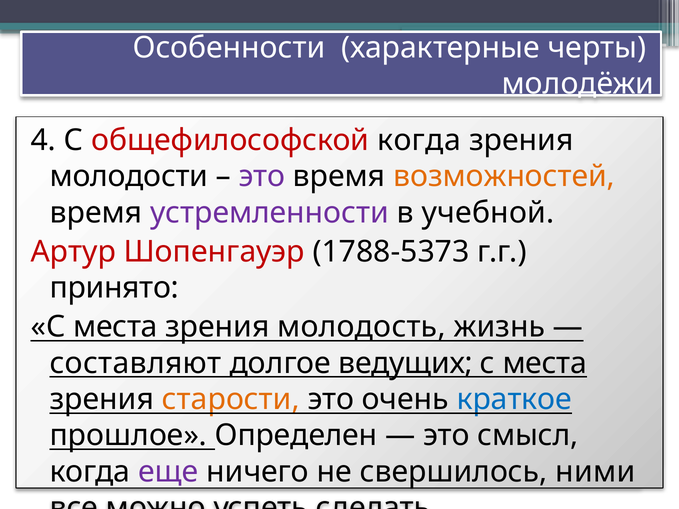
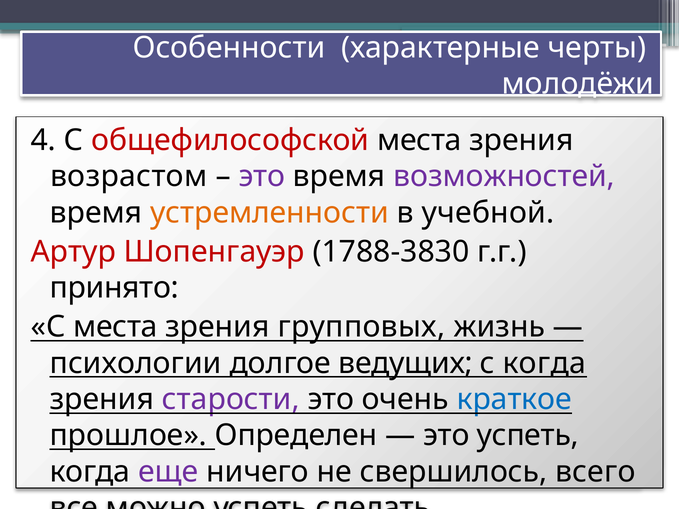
общефилософской когда: когда -> места (419, 140)
молодости: молодости -> возрастом (129, 176)
возможностей colour: orange -> purple (504, 176)
устремленности colour: purple -> orange (270, 213)
1788-5373: 1788-5373 -> 1788-3830 (391, 252)
молодость: молодость -> групповых (361, 327)
составляют: составляют -> психологии (136, 363)
места: места -> когда (544, 363)
старости colour: orange -> purple (231, 399)
это смысл: смысл -> успеть (528, 436)
ними: ними -> всего (595, 472)
